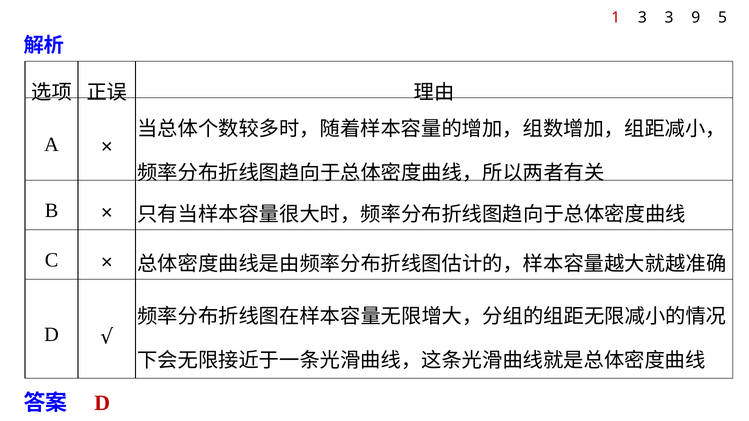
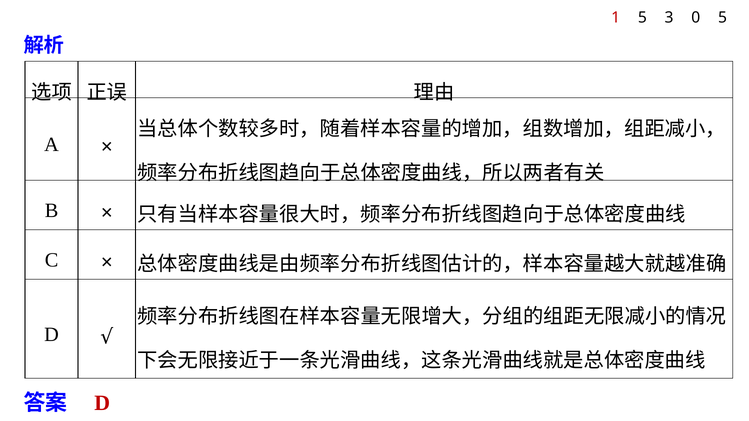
1 3: 3 -> 5 (642, 18)
9: 9 -> 0 (696, 18)
